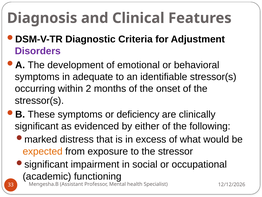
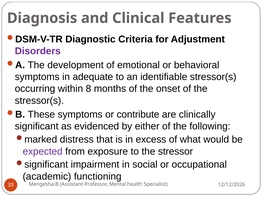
2: 2 -> 8 (88, 88)
deficiency: deficiency -> contribute (138, 114)
expected colour: orange -> purple (43, 151)
